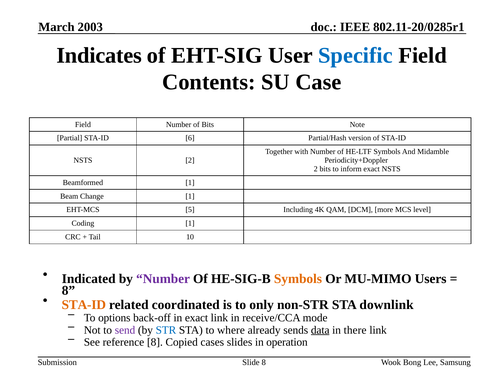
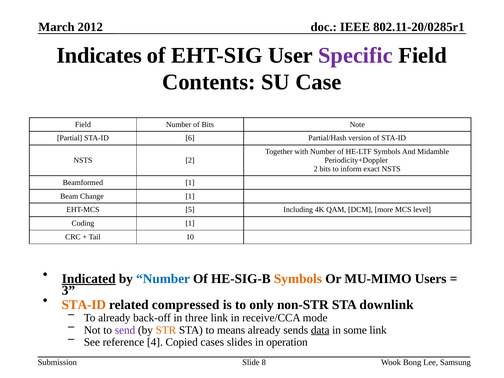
2003: 2003 -> 2012 (90, 27)
Specific colour: blue -> purple (355, 55)
Indicated underline: none -> present (89, 279)
Number colour: purple -> blue (163, 279)
8: 8 -> 3 (68, 290)
coordinated: coordinated -> compressed (186, 305)
To options: options -> already (114, 318)
in exact: exact -> three (196, 318)
STR colour: blue -> orange (166, 330)
where: where -> means (231, 330)
there: there -> some (355, 330)
reference 8: 8 -> 4 (155, 342)
